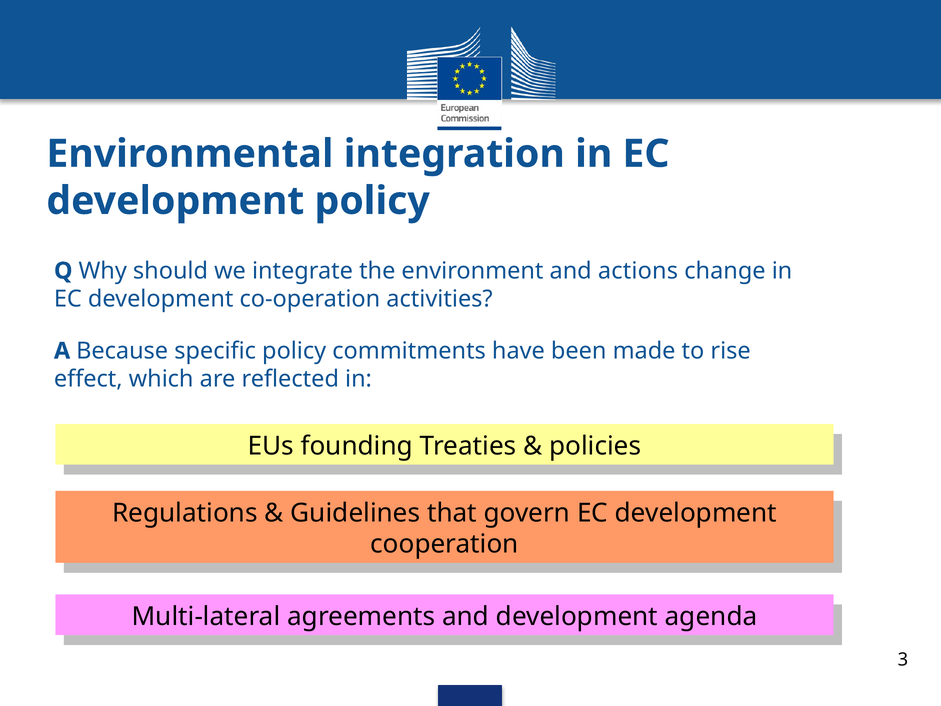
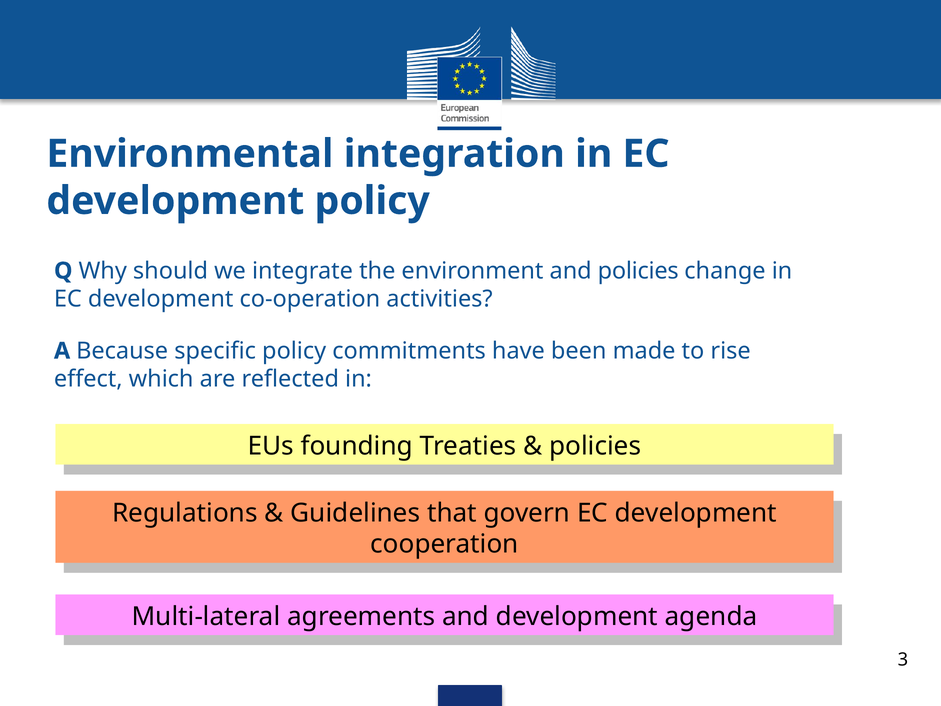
and actions: actions -> policies (638, 271)
